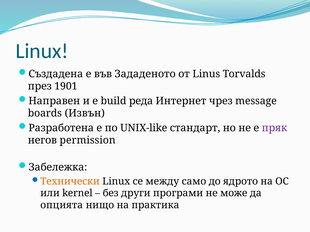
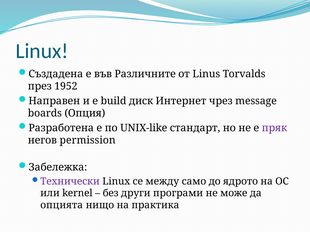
Зададеното: Зададеното -> Различните (145, 74)
1901: 1901 -> 1952 (66, 86)
реда: реда -> диск (141, 101)
Извън: Извън -> Опция (85, 113)
Технически colour: orange -> purple (70, 182)
